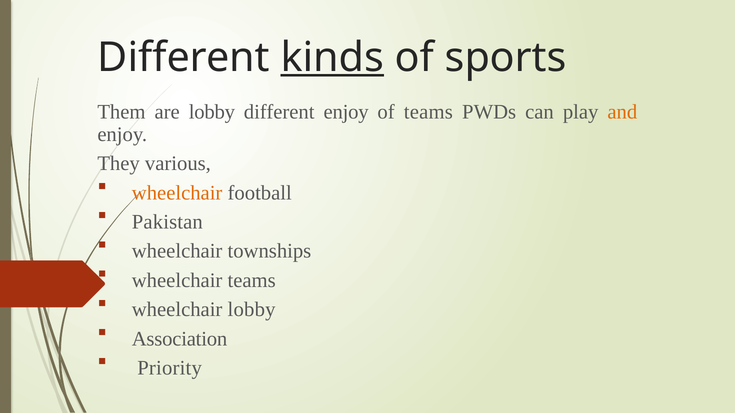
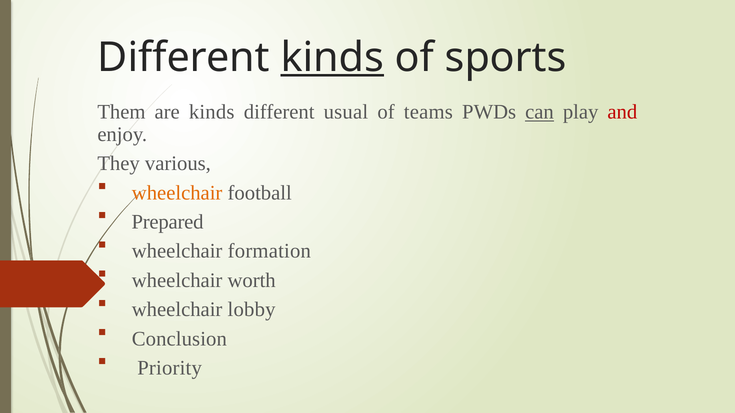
are lobby: lobby -> kinds (212, 112)
different enjoy: enjoy -> usual (346, 112)
can underline: none -> present (539, 112)
and colour: orange -> red (622, 112)
Pakistan: Pakistan -> Prepared (168, 222)
townships: townships -> formation (269, 251)
wheelchair teams: teams -> worth (252, 281)
Association: Association -> Conclusion (179, 339)
